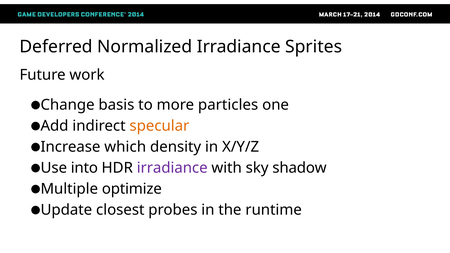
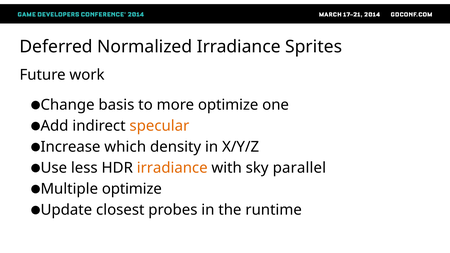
more particles: particles -> optimize (228, 105)
into: into -> less (84, 168)
irradiance colour: purple -> orange (172, 168)
shadow: shadow -> parallel (299, 168)
